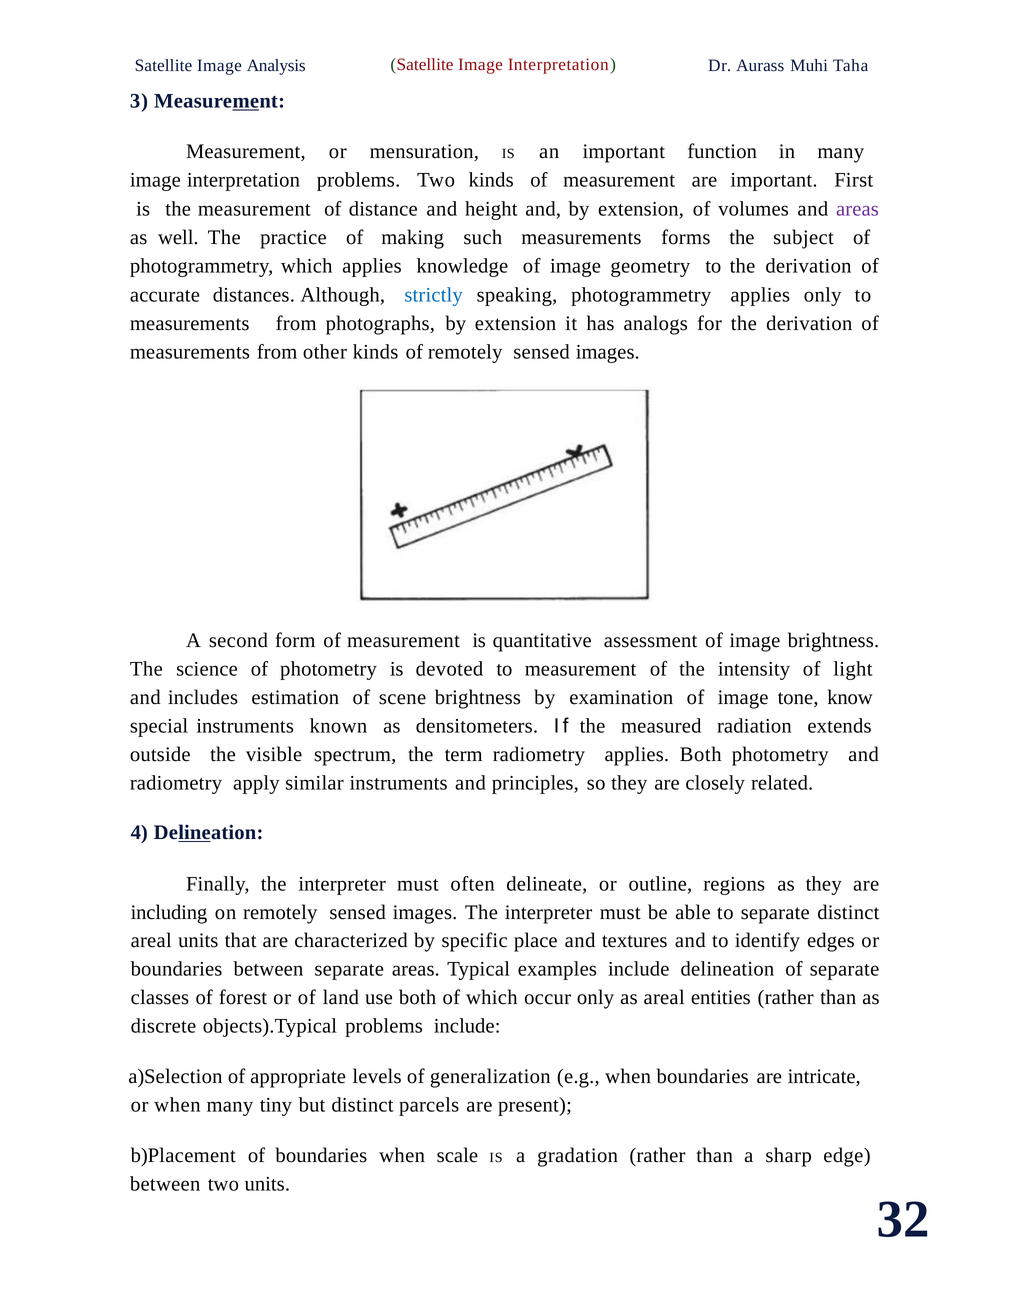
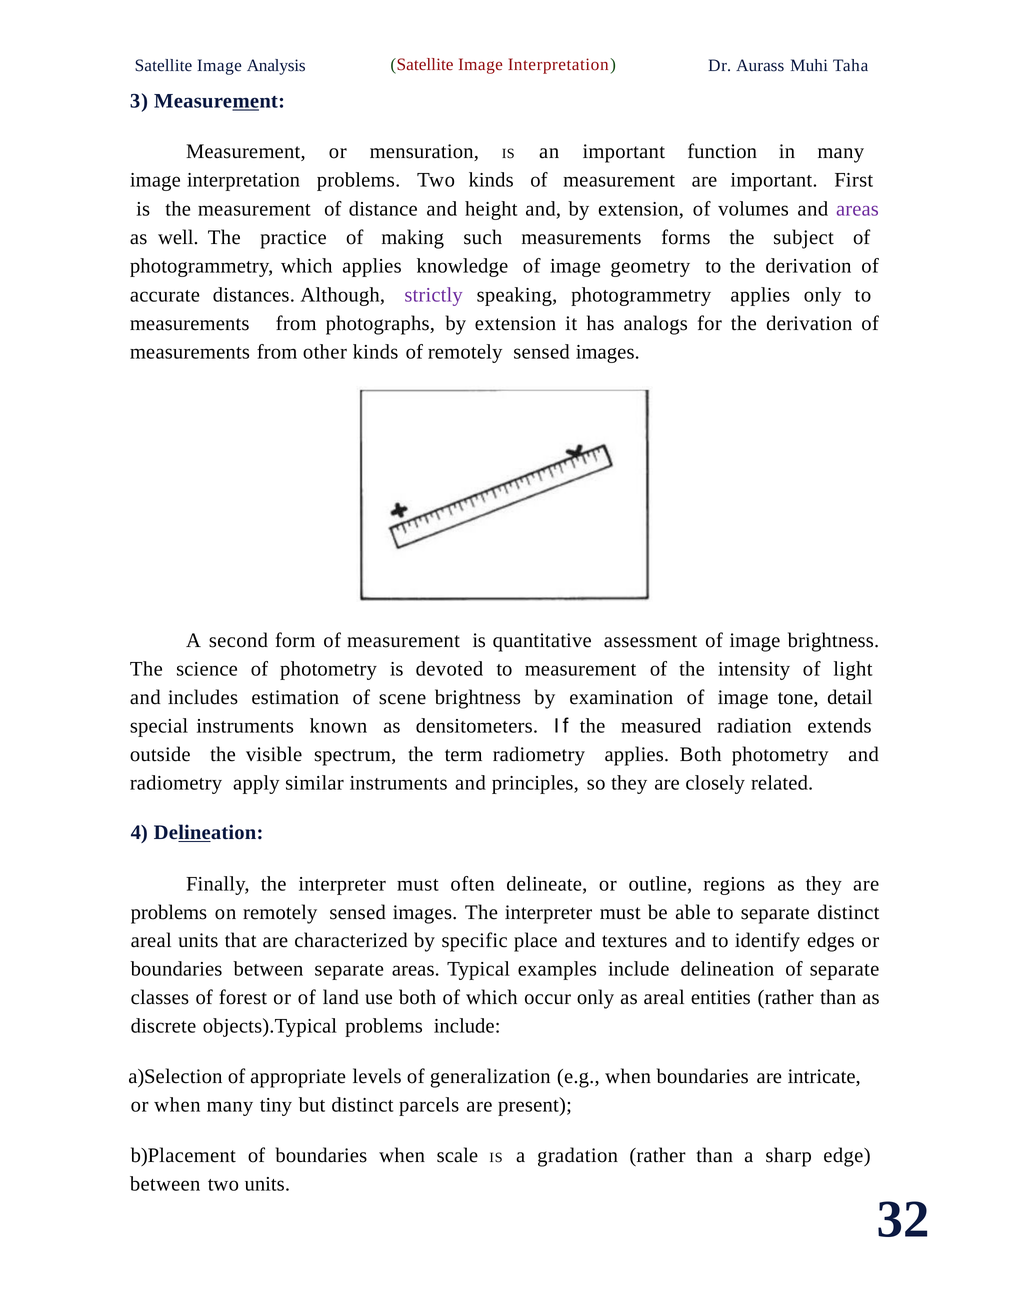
strictly colour: blue -> purple (434, 295)
know: know -> detail (850, 698)
including: including -> problems (169, 913)
